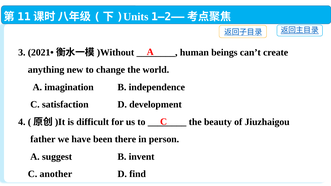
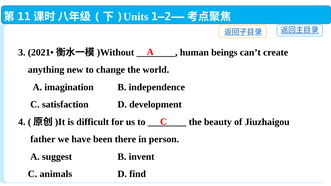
another: another -> animals (56, 174)
